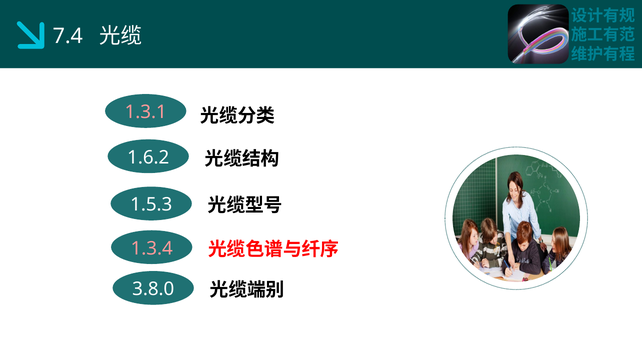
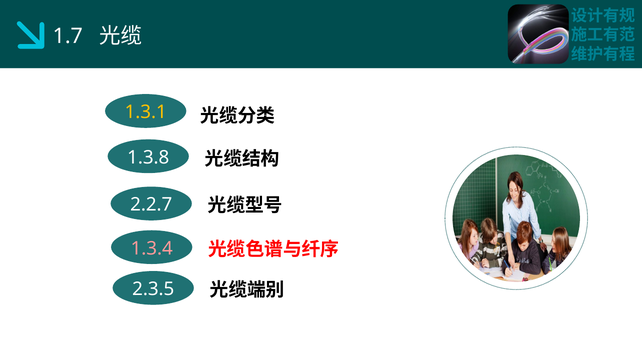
7.4: 7.4 -> 1.7 (68, 36)
1.3.1 colour: pink -> yellow (146, 112)
1.6.2: 1.6.2 -> 1.3.8 (148, 158)
1.5.3: 1.5.3 -> 2.2.7 (151, 205)
3.8.0: 3.8.0 -> 2.3.5 (153, 289)
